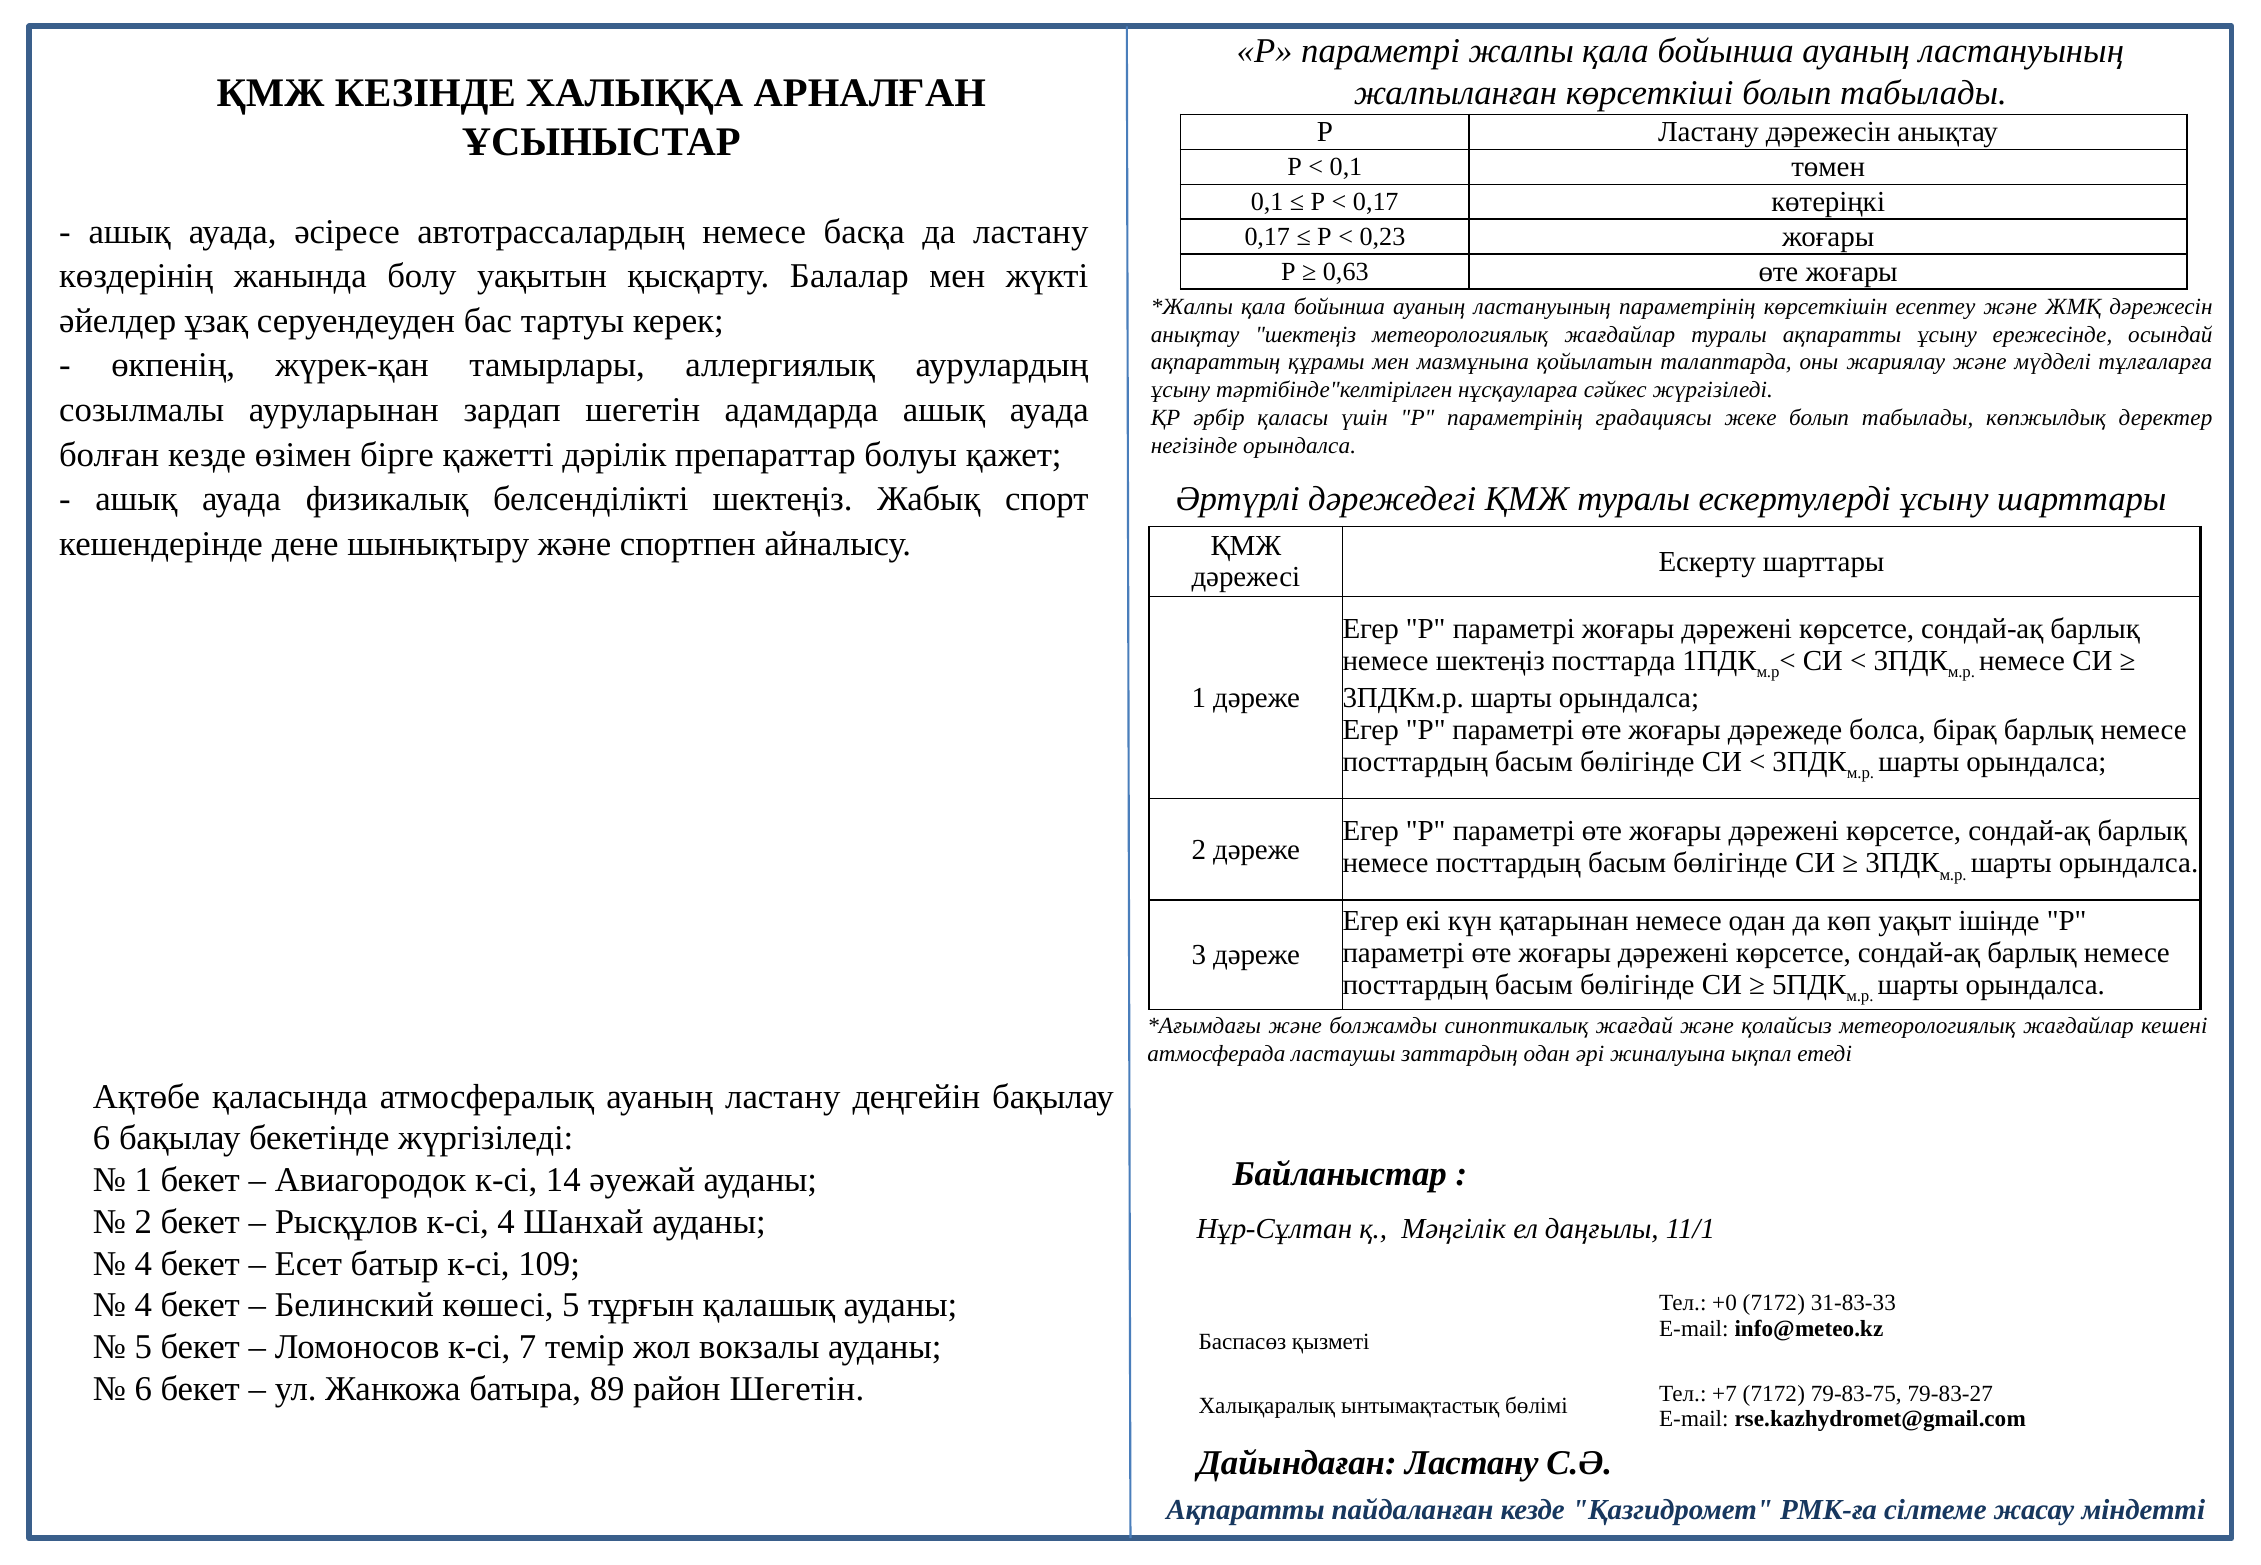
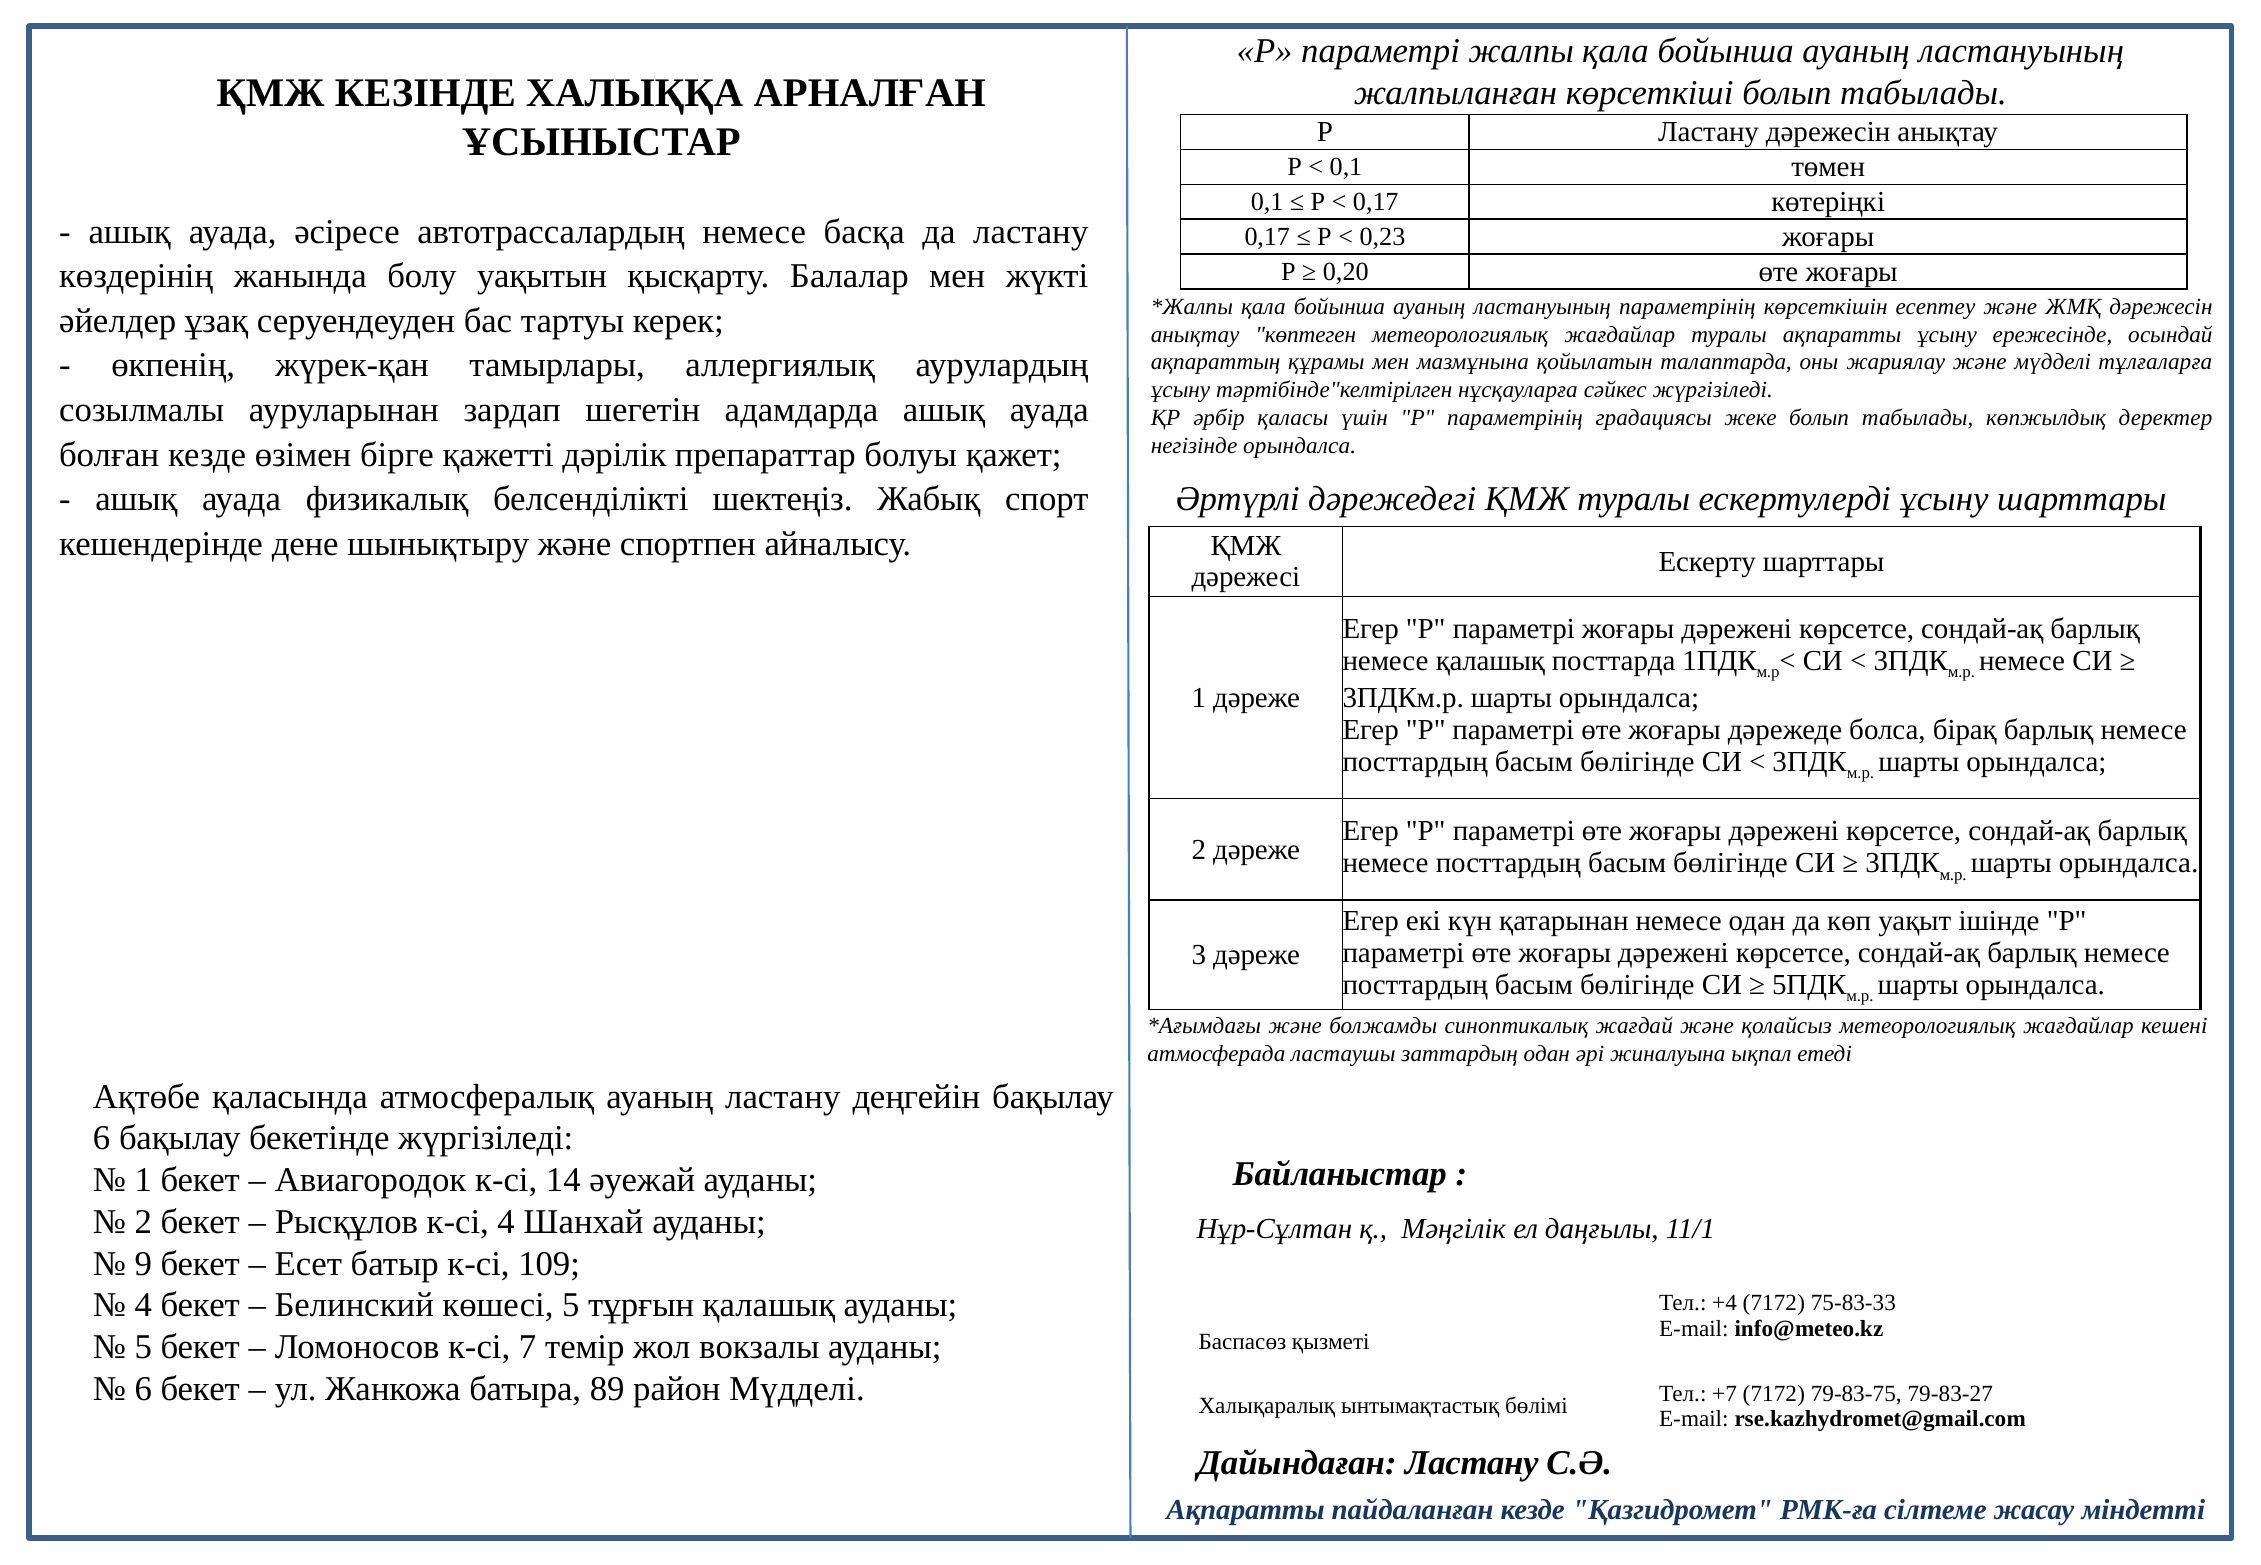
0,63: 0,63 -> 0,20 (1346, 272)
анықтау шектеңіз: шектеңіз -> көптеген (1306, 335)
немесе шектеңіз: шектеңіз -> қалашық (1490, 661)
4: 4 -> 9 (143, 1264)
+0: +0 -> +4 (1725, 1303)
31-83-33: 31-83-33 -> 75-83-33 (1853, 1303)
район Шегетін: Шегетін -> Мүдделі (797, 1389)
